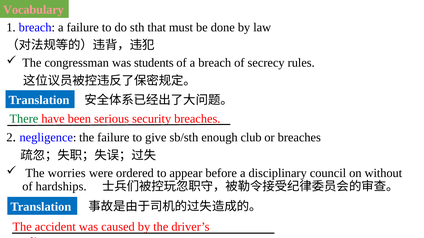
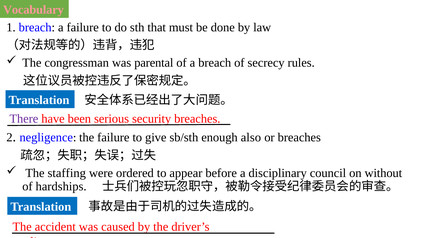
students: students -> parental (154, 63)
There colour: green -> purple (24, 119)
club: club -> also (251, 138)
worries: worries -> staffing (67, 174)
